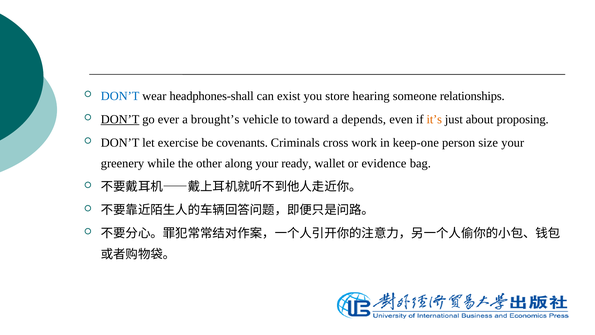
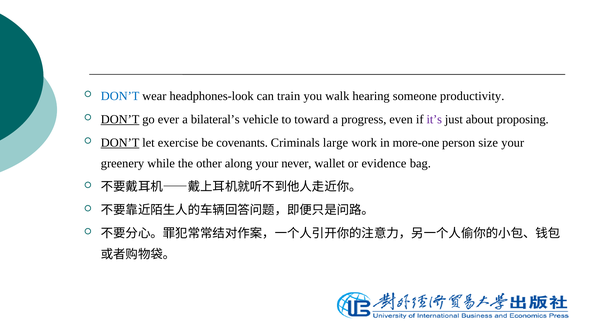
headphones-shall: headphones-shall -> headphones-look (212, 96)
exist: exist -> train (289, 96)
store: store -> walk (337, 96)
relationships: relationships -> productivity (472, 96)
brought’s: brought’s -> bilateral’s (215, 119)
depends: depends -> progress (364, 119)
it’s colour: orange -> purple (434, 119)
DON’T underline: none -> present (120, 143)
cross: cross -> large (336, 143)
keep-one: keep-one -> more-one (416, 143)
ready: ready -> never (296, 163)
